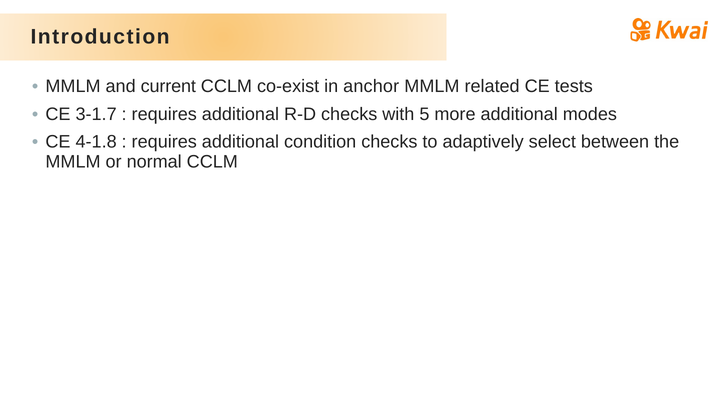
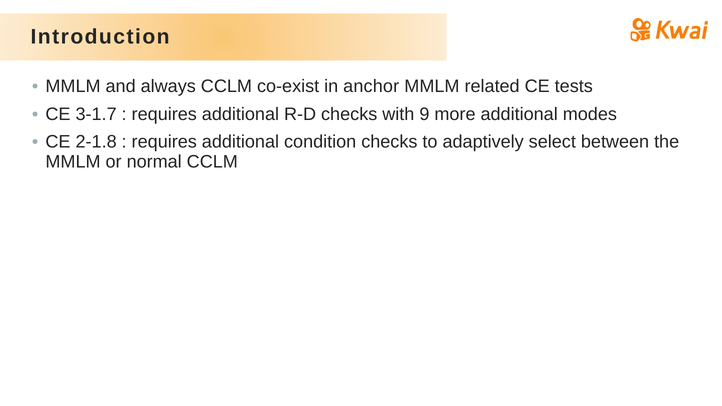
current: current -> always (168, 86)
5: 5 -> 9 (424, 114)
4-1.8: 4-1.8 -> 2-1.8 (96, 142)
